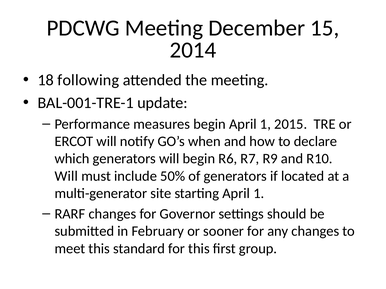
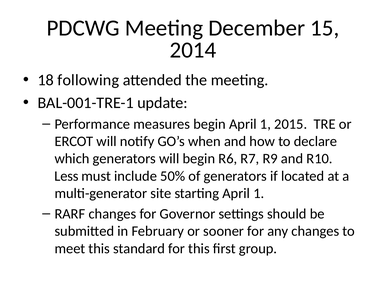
Will: Will -> Less (66, 176)
